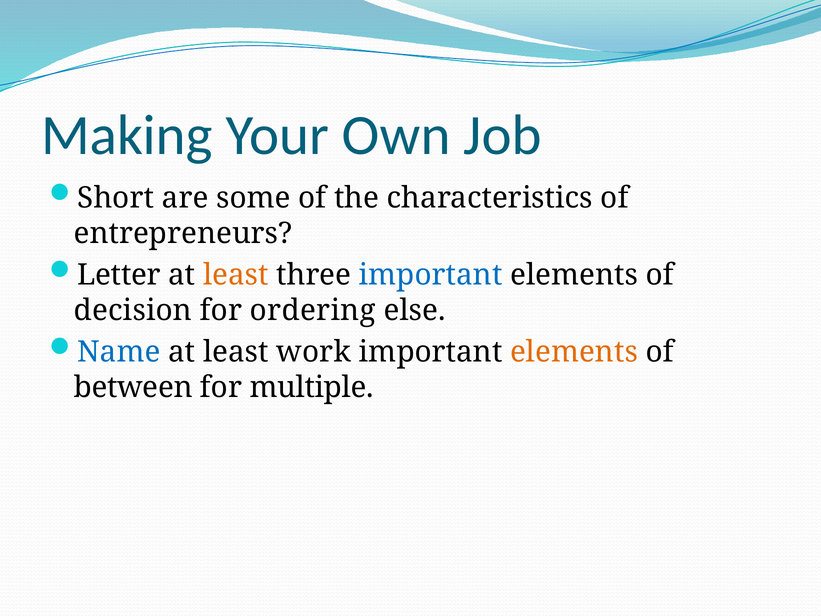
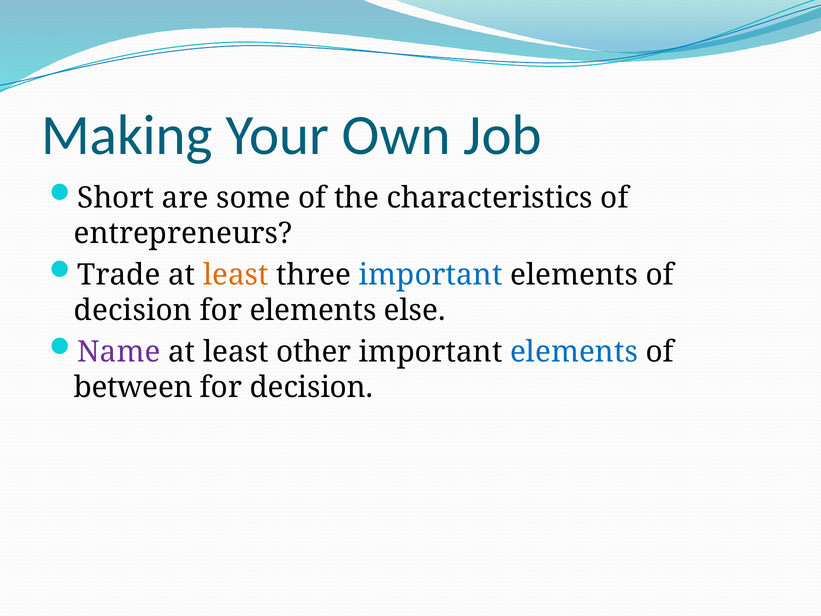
Letter: Letter -> Trade (119, 275)
for ordering: ordering -> elements (313, 310)
Name colour: blue -> purple (119, 352)
work: work -> other (314, 352)
elements colour: orange -> blue (574, 352)
for multiple: multiple -> decision (312, 387)
